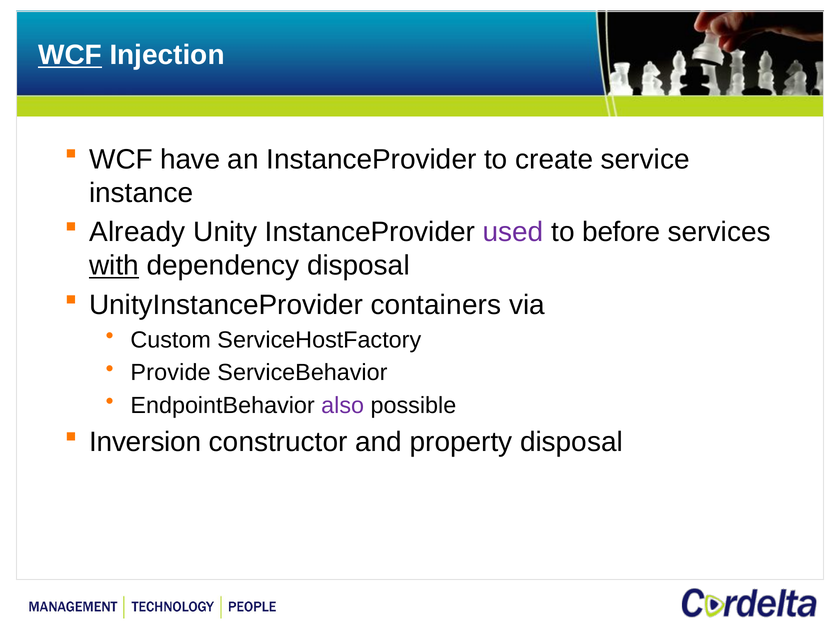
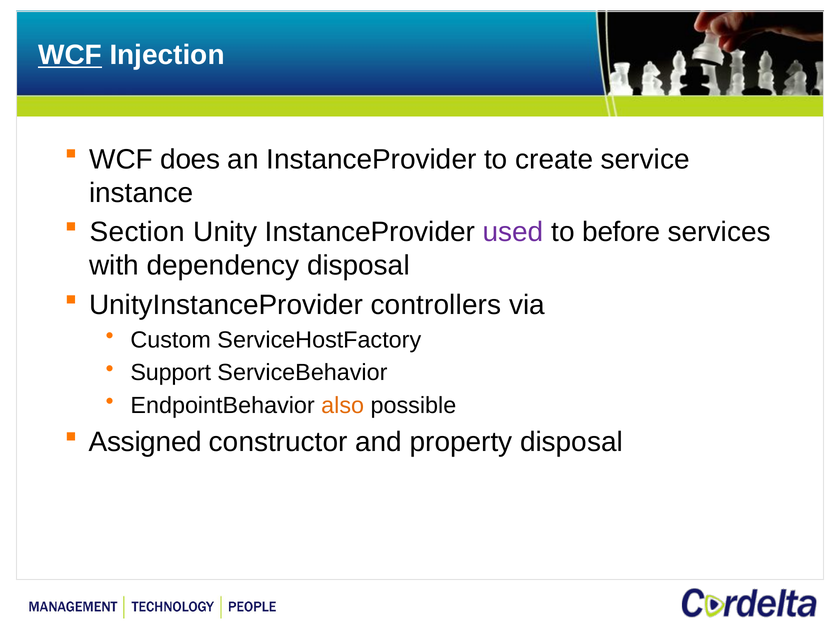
have: have -> does (190, 159)
Already: Already -> Section (137, 232)
with underline: present -> none (114, 266)
containers: containers -> controllers (436, 305)
Provide: Provide -> Support (171, 373)
also colour: purple -> orange (343, 405)
Inversion: Inversion -> Assigned (145, 442)
